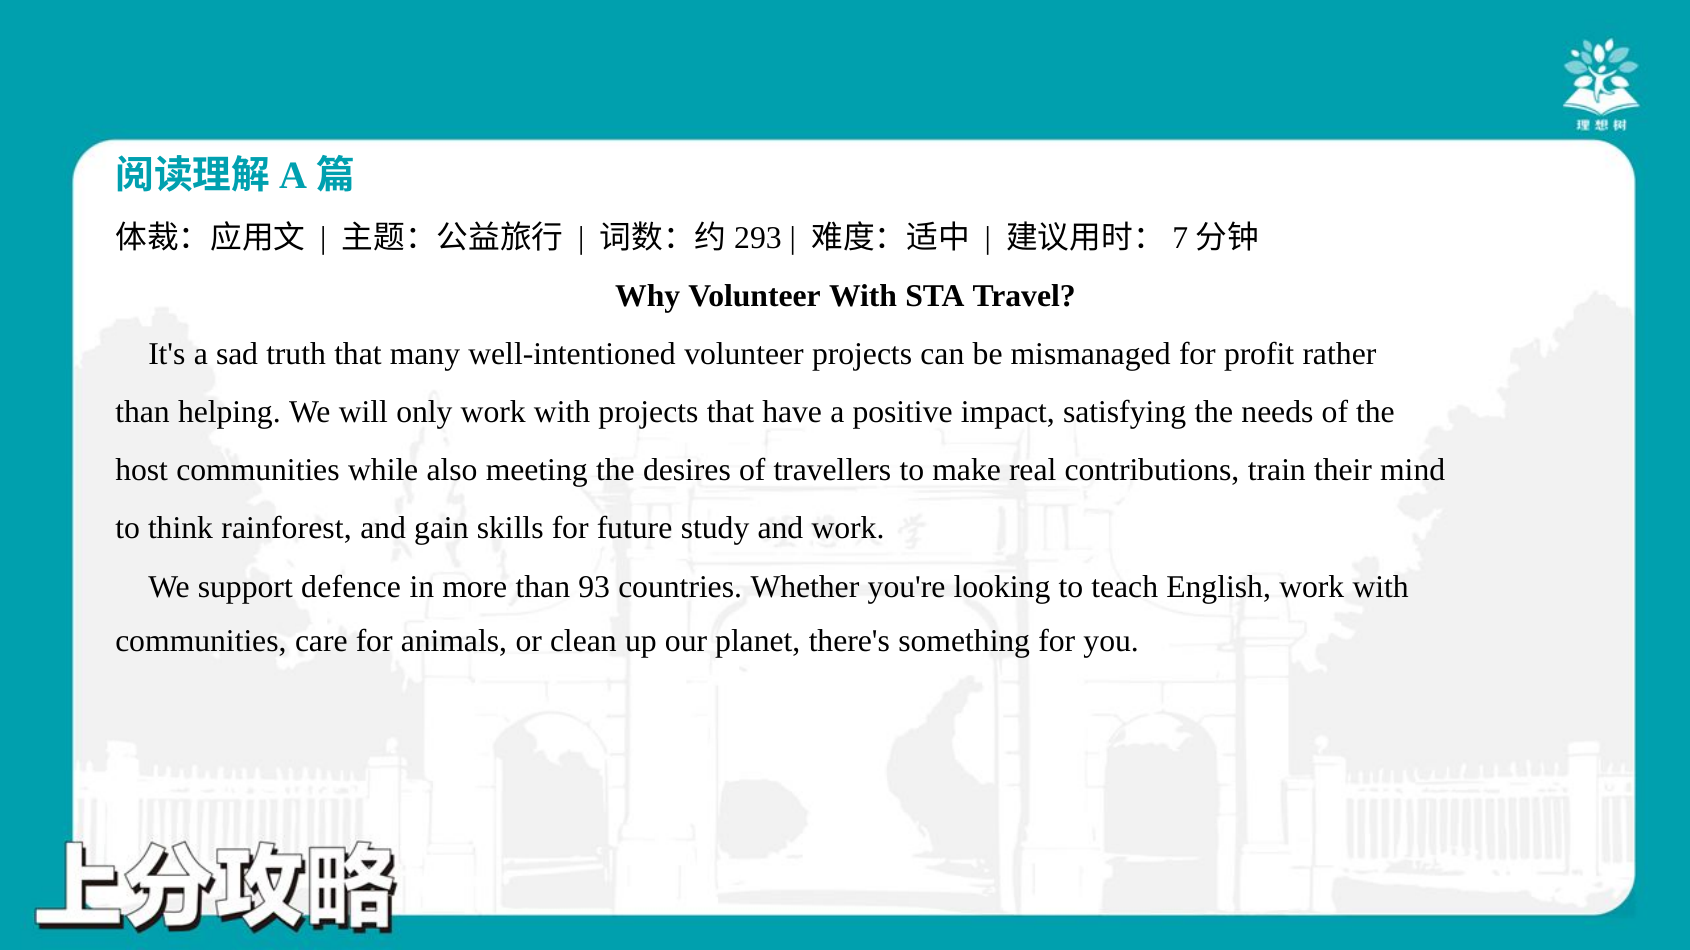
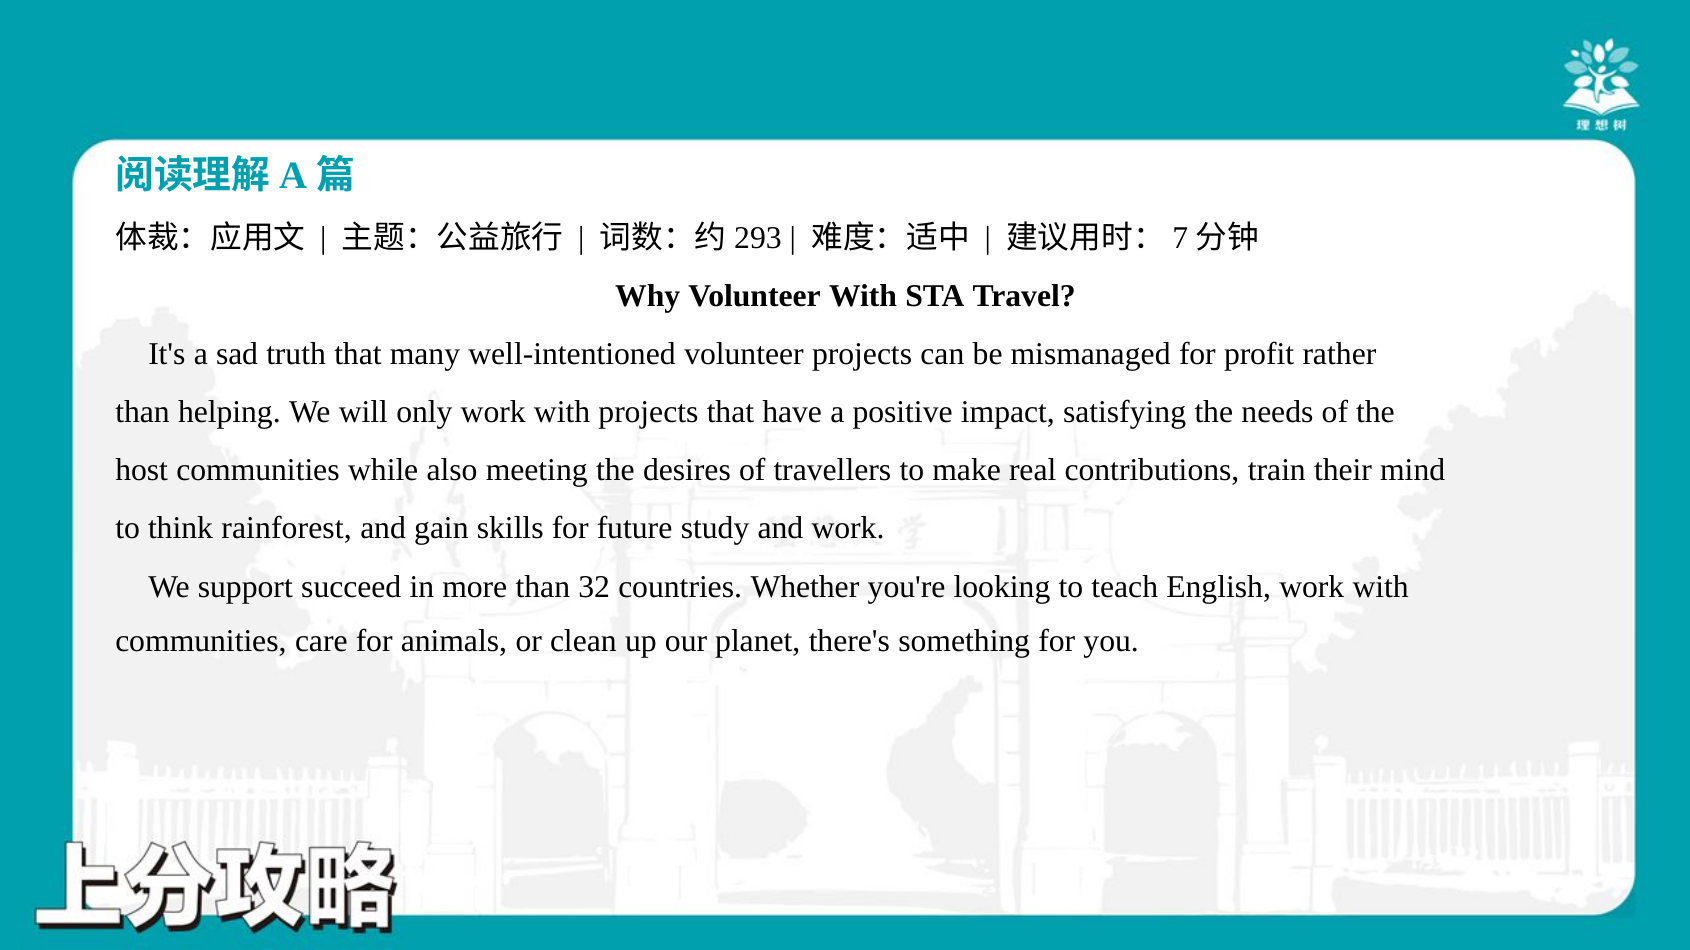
defence: defence -> succeed (351, 587)
93: 93 -> 32 (594, 587)
